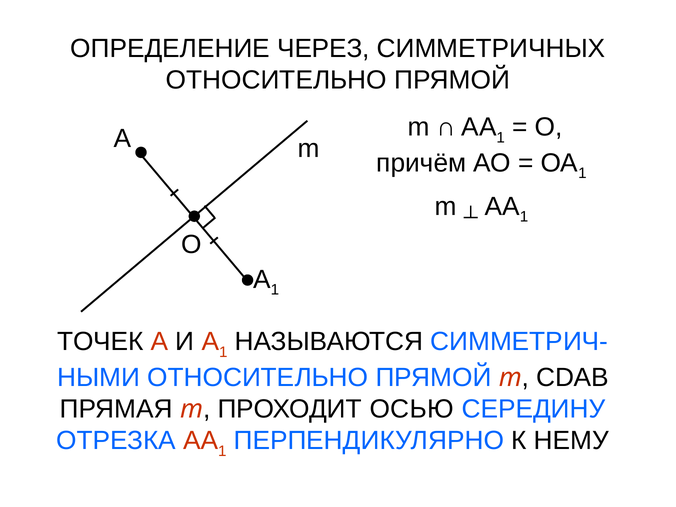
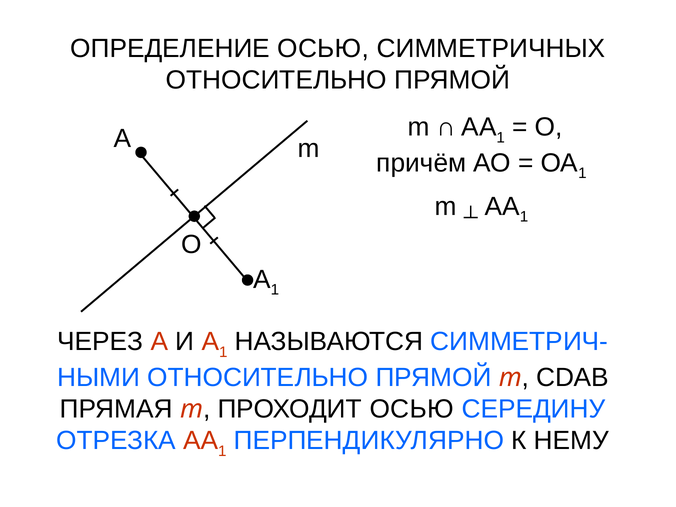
ОПРЕДЕЛЕНИЕ ЧЕРЕЗ: ЧЕРЕЗ -> ОСЬЮ (323, 49)
ТОЧЕК: ТОЧЕК -> ЧЕРЕЗ (100, 342)
